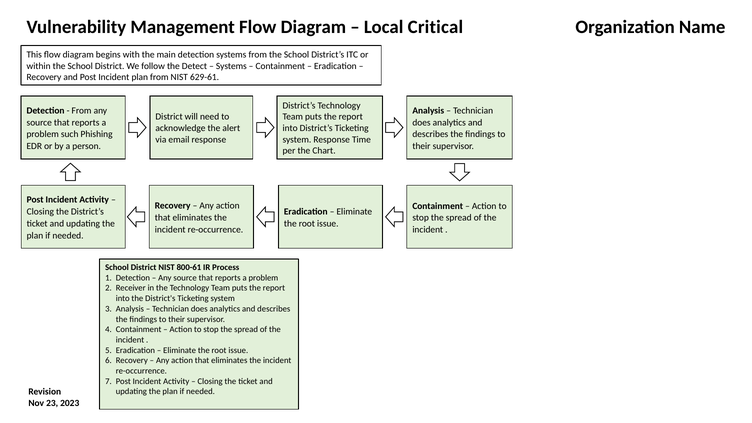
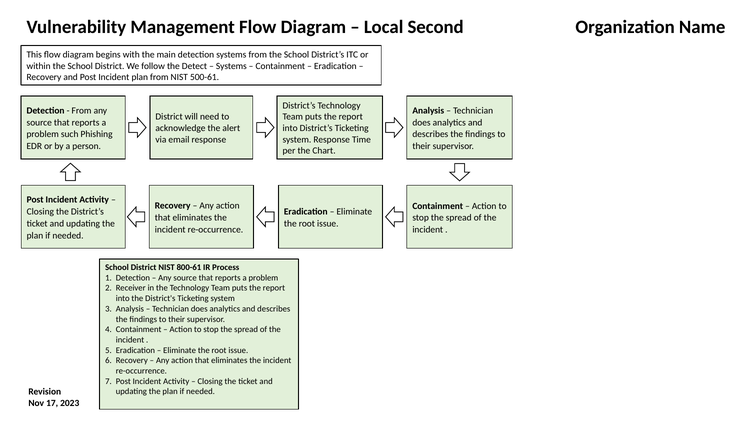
Critical: Critical -> Second (436, 27)
629-61: 629-61 -> 500-61 (205, 77)
23: 23 -> 17 (52, 403)
